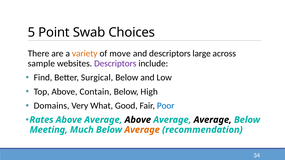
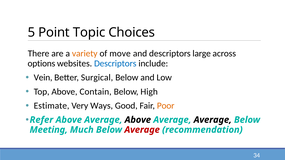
Swab: Swab -> Topic (89, 33)
sample: sample -> options (41, 64)
Descriptors colour: purple -> blue (115, 64)
Find: Find -> Vein (43, 78)
Domains: Domains -> Estimate (52, 106)
What: What -> Ways (102, 106)
Poor colour: blue -> orange (166, 106)
Rates: Rates -> Refer (41, 120)
Average colour: orange -> red (142, 130)
